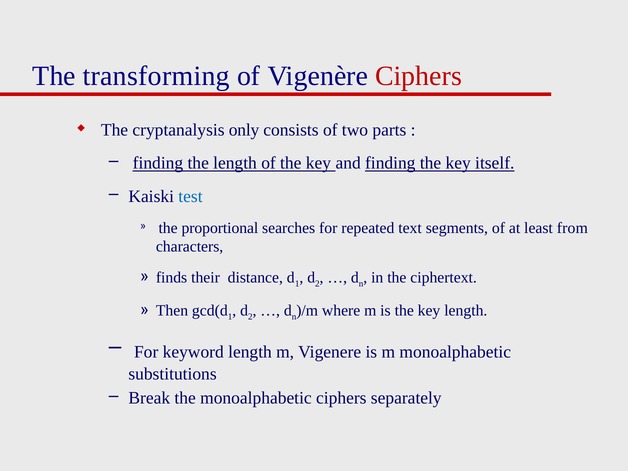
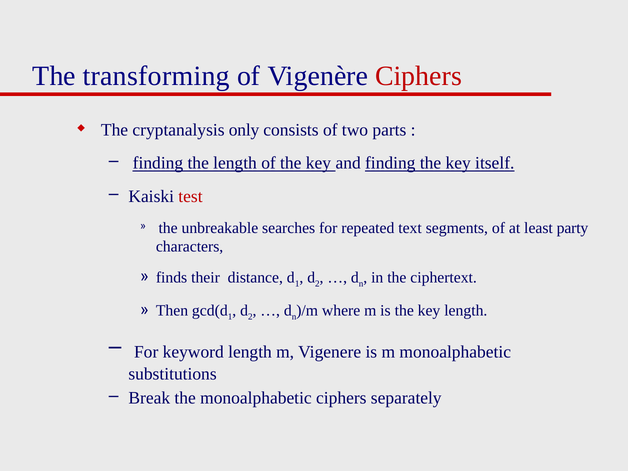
test colour: blue -> red (190, 196)
proportional: proportional -> unbreakable (220, 228)
from: from -> party (572, 228)
